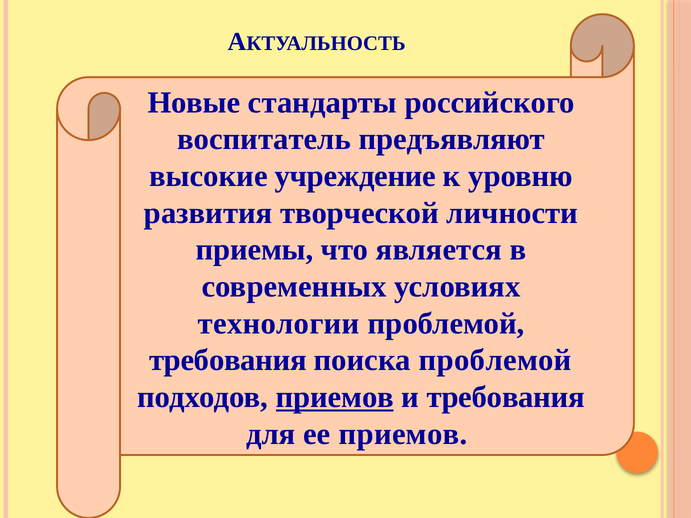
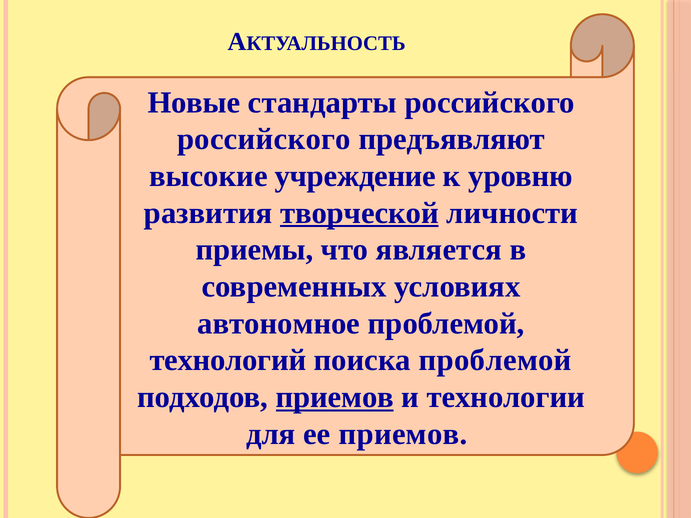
воспитатель: воспитатель -> российского (264, 139)
творческой underline: none -> present (359, 213)
технологии: технологии -> автономное (279, 324)
требования: требования -> технологий (228, 361)
и требования: требования -> технологии (506, 397)
